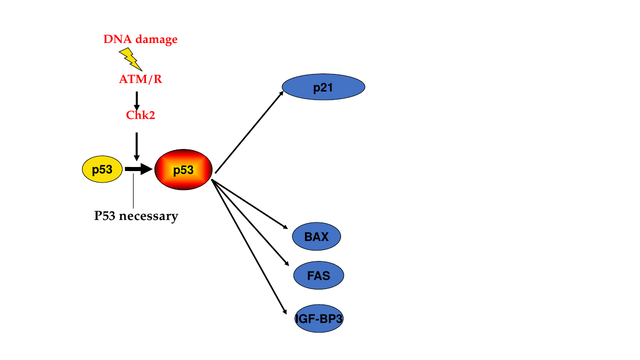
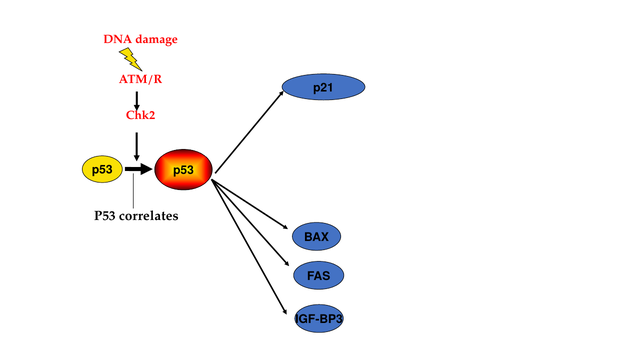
necessary: necessary -> correlates (149, 216)
